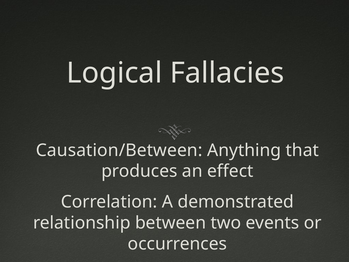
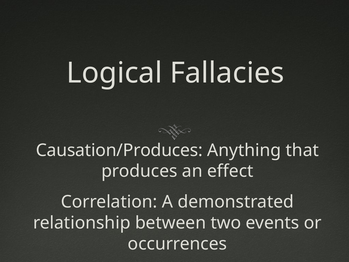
Causation/Between: Causation/Between -> Causation/Produces (119, 150)
